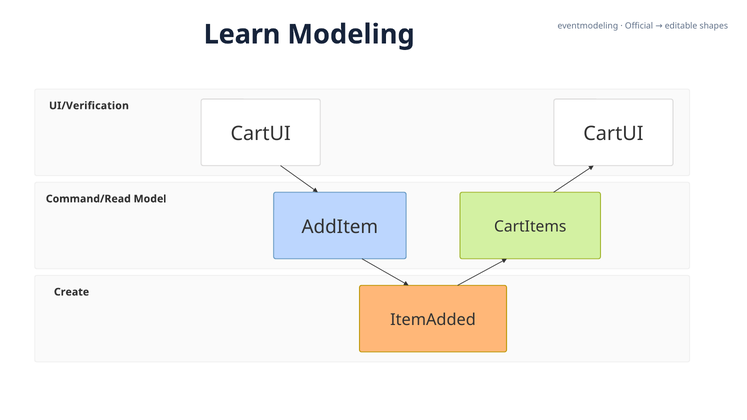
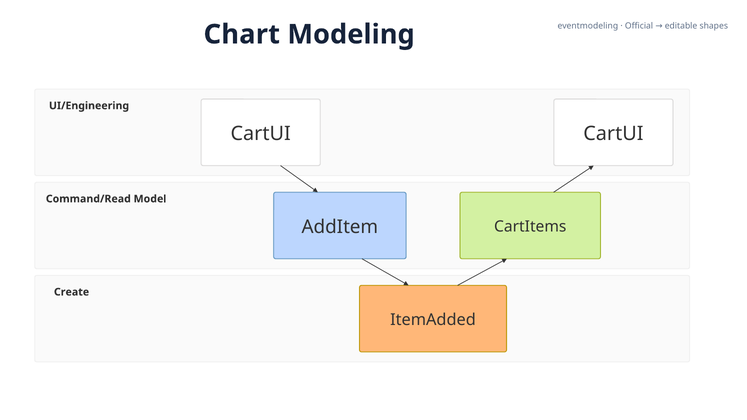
Learn: Learn -> Chart (242, 34)
UI/Verification: UI/Verification -> UI/Engineering (89, 106)
